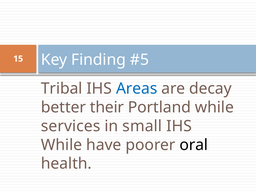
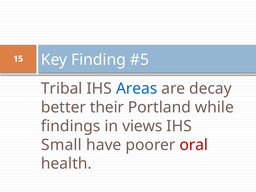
services: services -> findings (71, 126)
small: small -> views (142, 126)
While: While -> Small (61, 145)
oral colour: black -> red (194, 145)
